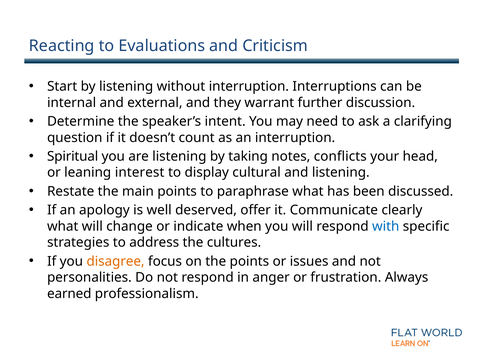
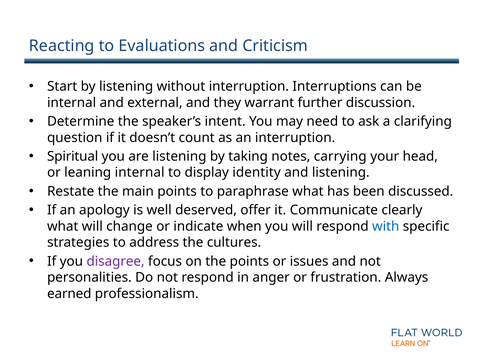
conflicts: conflicts -> carrying (340, 156)
leaning interest: interest -> internal (140, 172)
cultural: cultural -> identity (257, 172)
disagree colour: orange -> purple (116, 261)
